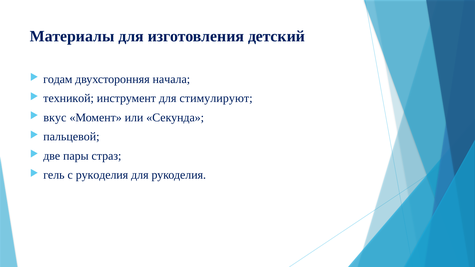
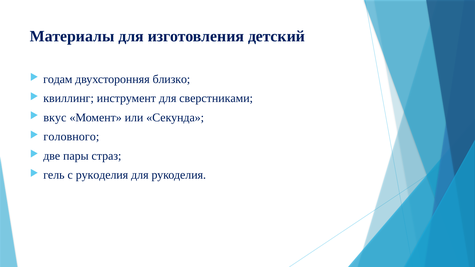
начала: начала -> близко (171, 79)
техникой: техникой -> квиллинг (69, 98)
стимулируют: стимулируют -> сверстниками (216, 98)
пальцевой: пальцевой -> головного (71, 137)
